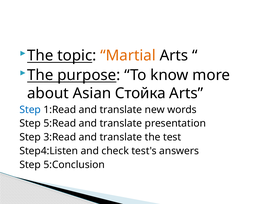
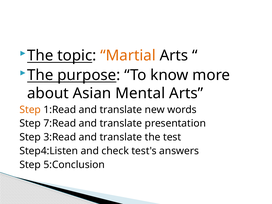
Стойка: Стойка -> Mental (140, 93)
Step colour: blue -> orange (30, 110)
5:Read: 5:Read -> 7:Read (60, 123)
